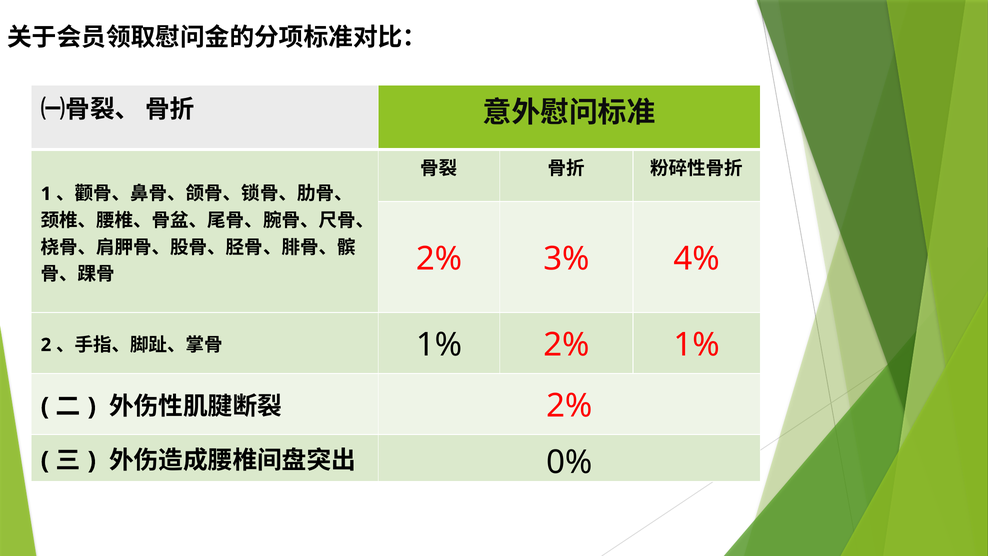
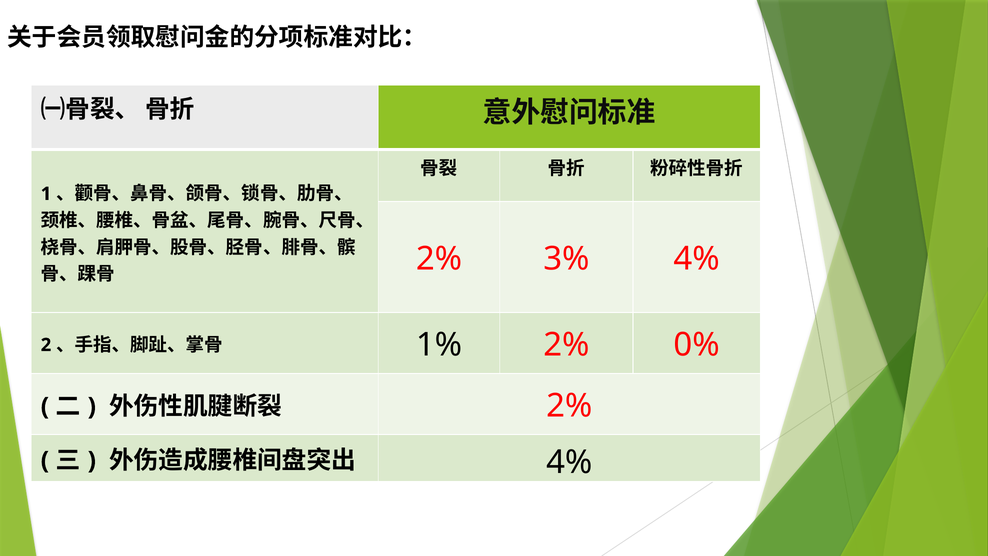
2% 1%: 1% -> 0% (697, 345)
0%: 0% -> 4% (569, 462)
